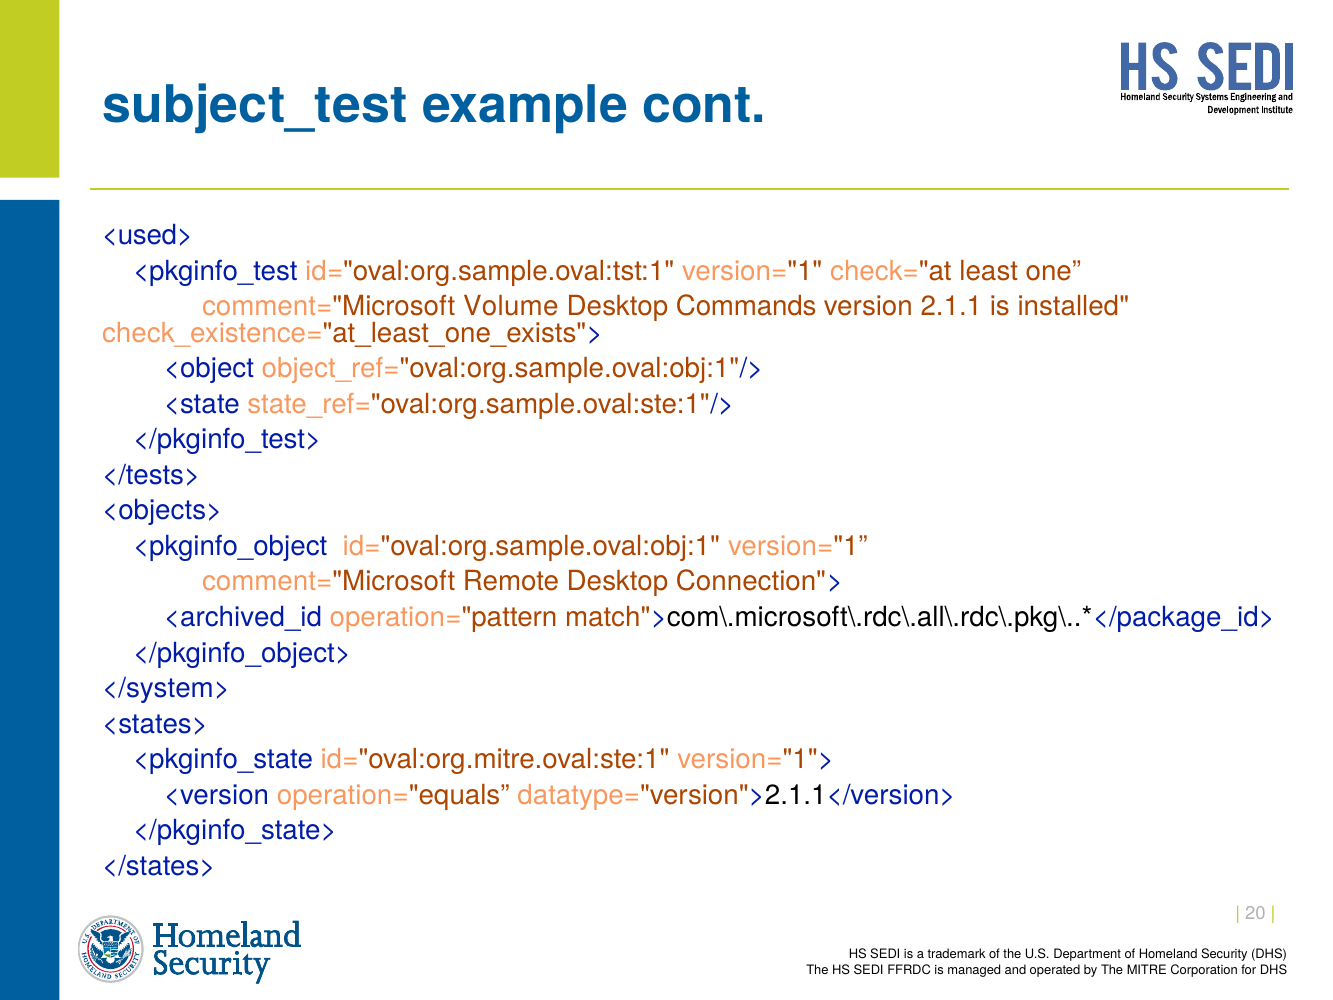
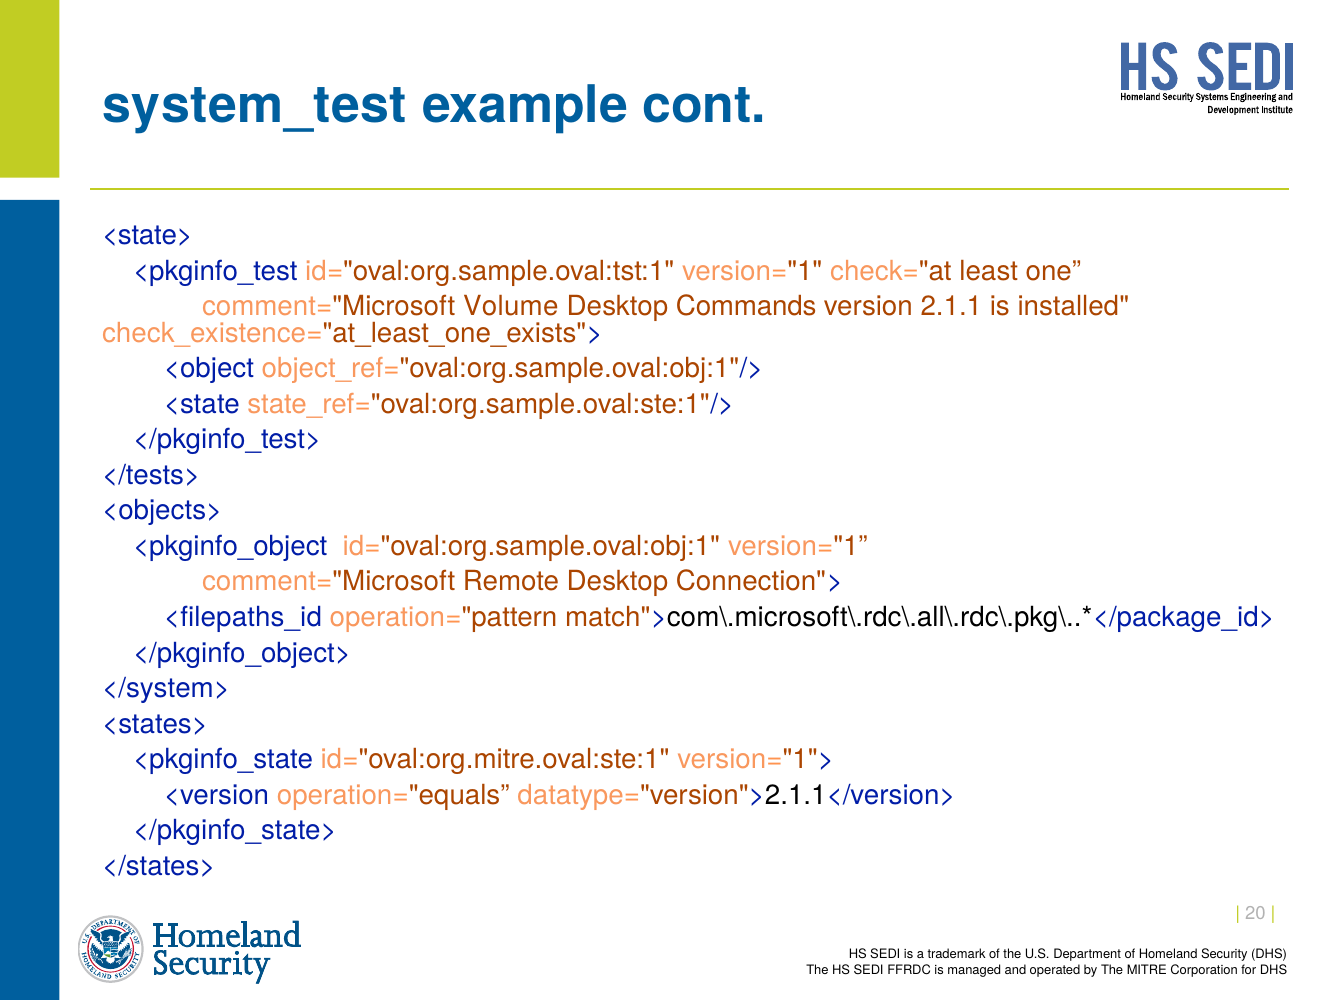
subject_test: subject_test -> system_test (255, 105)
<used>: <used> -> <state> (147, 235)
<archived_id: <archived_id -> <filepaths_id (243, 617)
